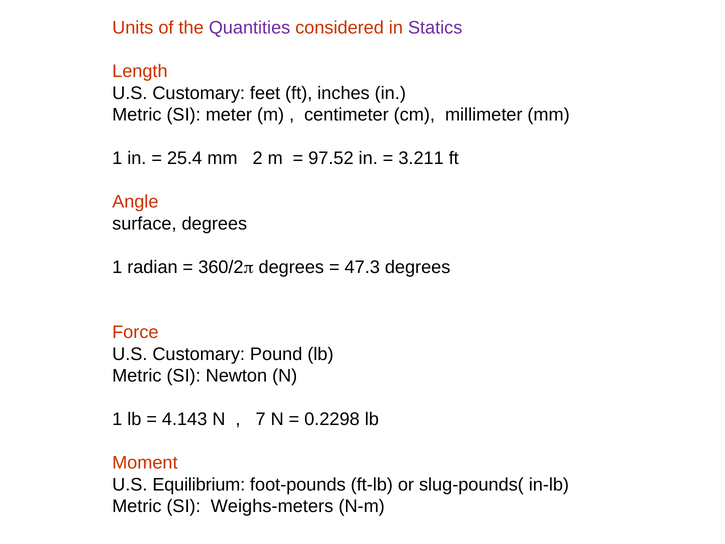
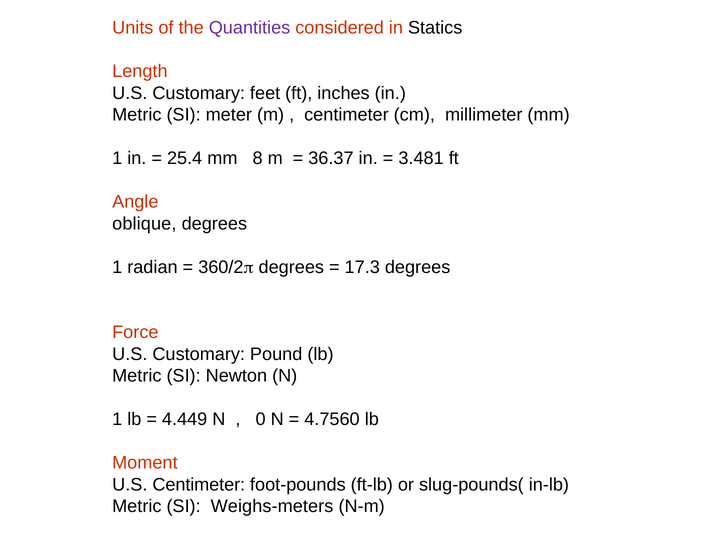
Statics colour: purple -> black (435, 28)
2: 2 -> 8 (258, 158)
97.52: 97.52 -> 36.37 (331, 158)
3.211: 3.211 -> 3.481 (421, 158)
surface: surface -> oblique (144, 224)
47.3: 47.3 -> 17.3 (362, 267)
4.143: 4.143 -> 4.449 (185, 419)
7: 7 -> 0 (261, 419)
0.2298: 0.2298 -> 4.7560 (332, 419)
U.S Equilibrium: Equilibrium -> Centimeter (199, 485)
